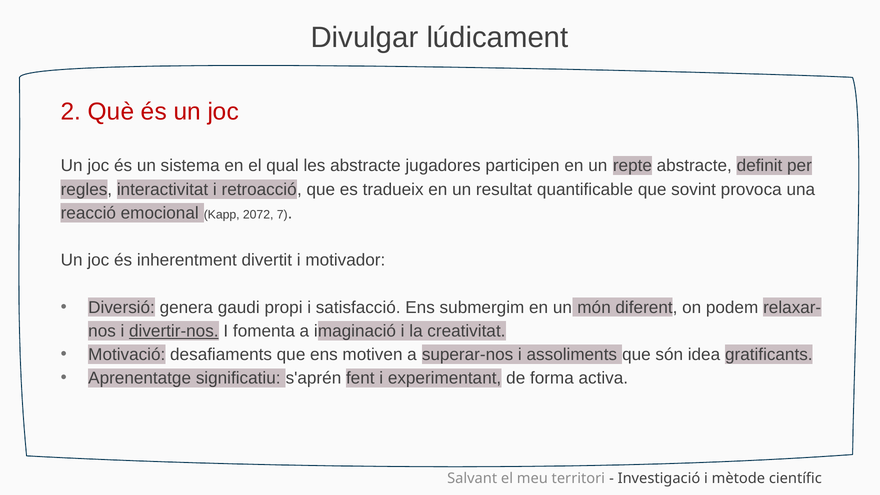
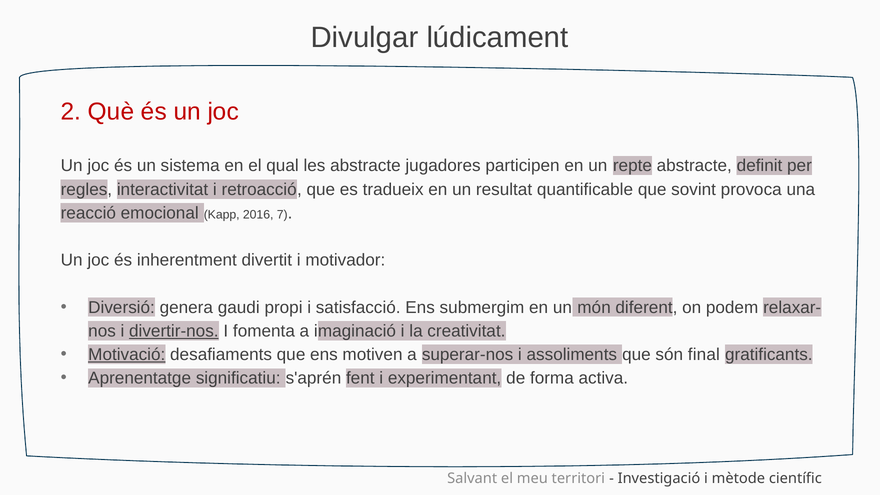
2072: 2072 -> 2016 (258, 215)
Motivació underline: none -> present (127, 355)
idea: idea -> final (704, 355)
